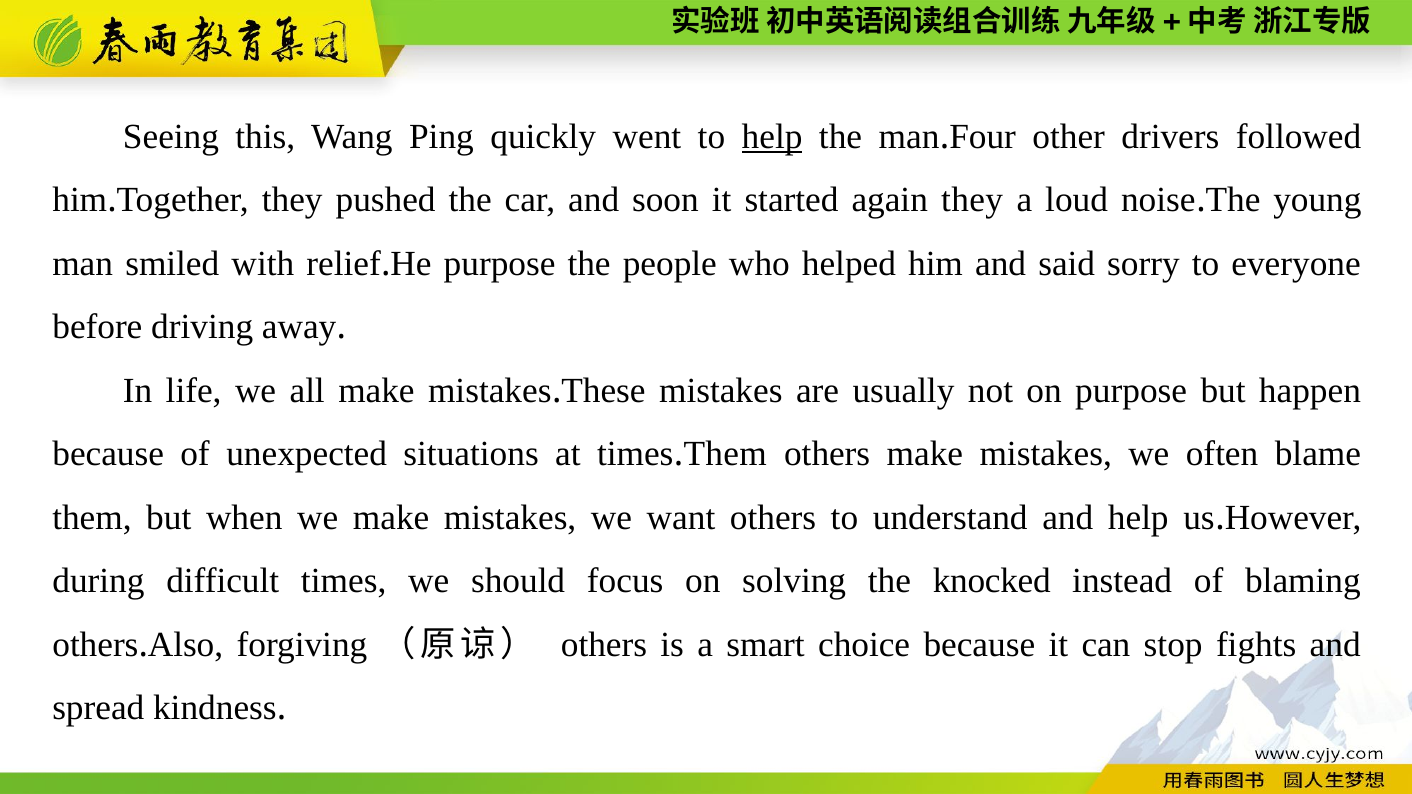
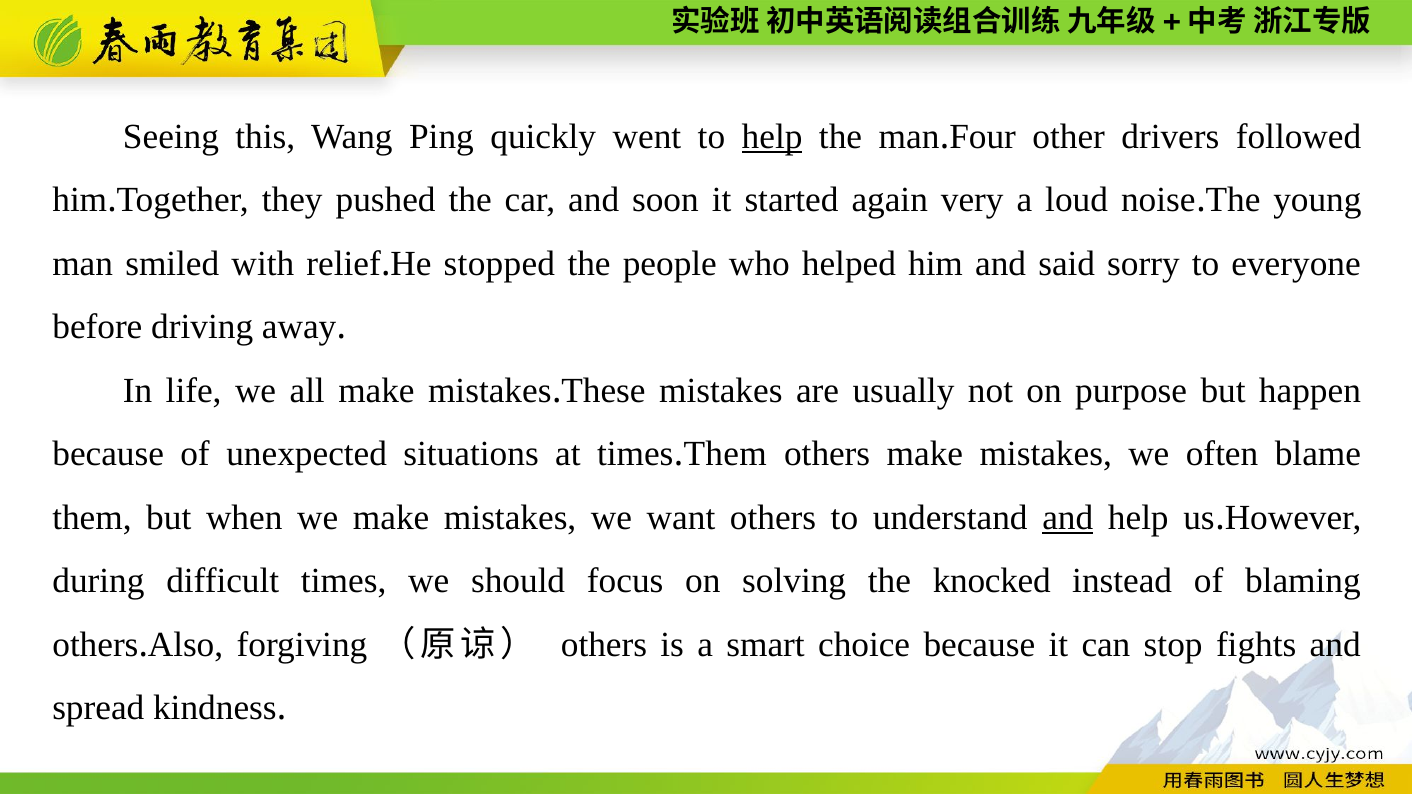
again they: they -> very (972, 200)
purpose: purpose -> stopped (499, 264)
and underline: none -> present (1068, 518)
